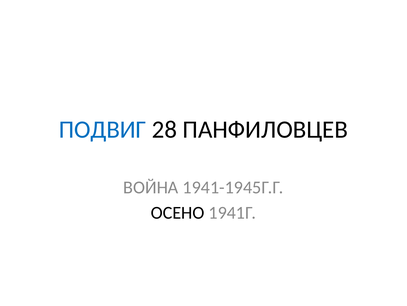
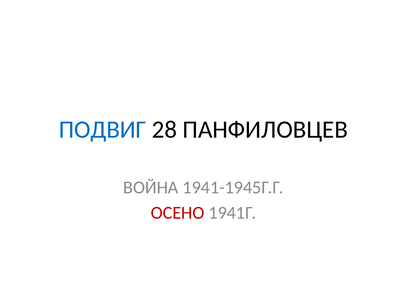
ОСЕНО colour: black -> red (178, 212)
